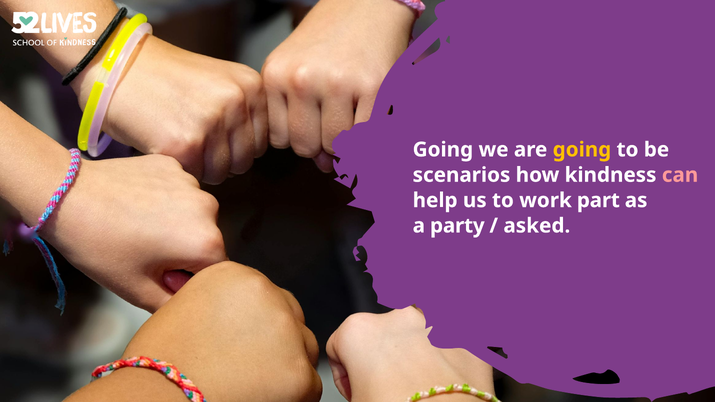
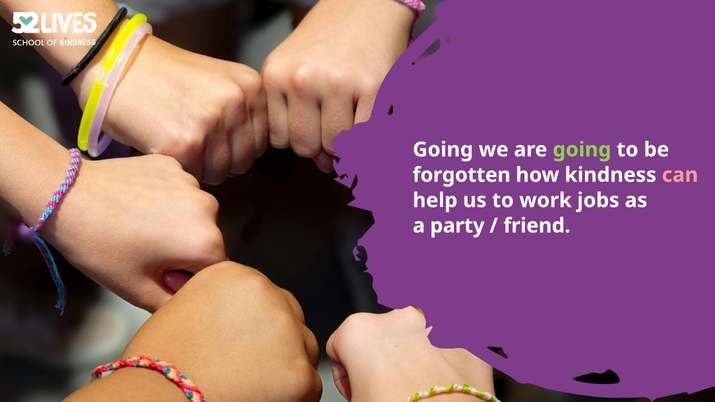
going colour: yellow -> light green (582, 150)
scenarios: scenarios -> forgotten (462, 175)
part: part -> jobs (598, 200)
asked: asked -> friend (537, 226)
